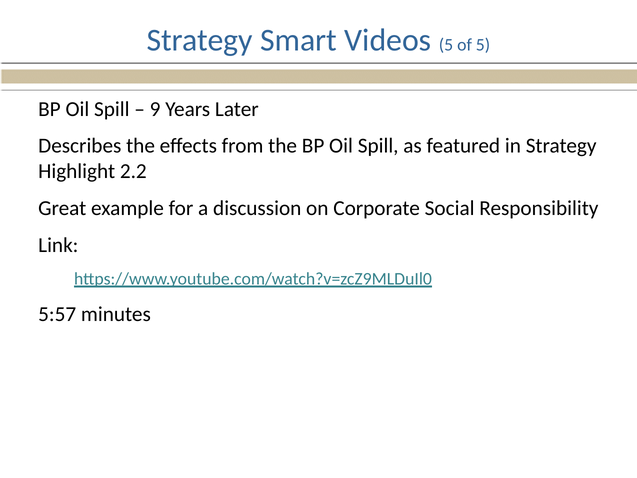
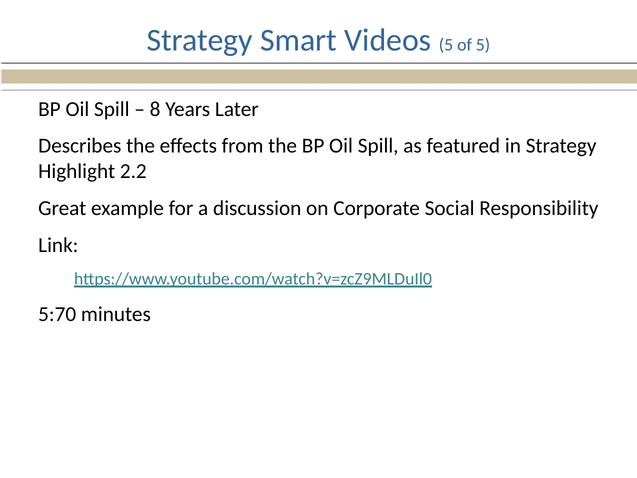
9: 9 -> 8 (155, 109)
5:57: 5:57 -> 5:70 (57, 314)
